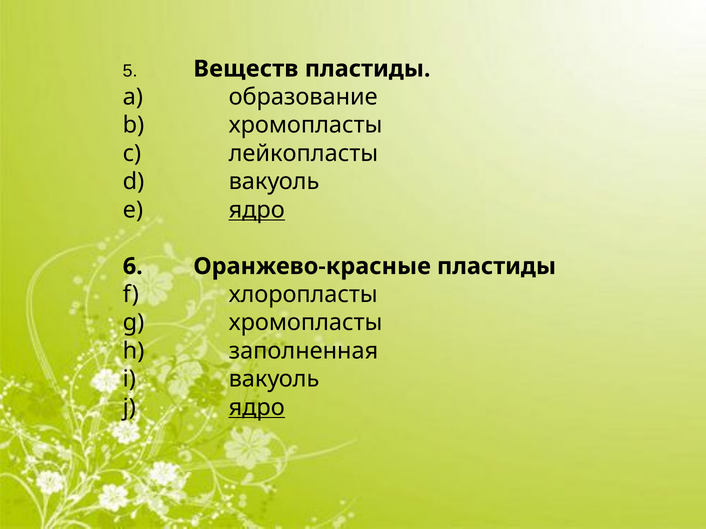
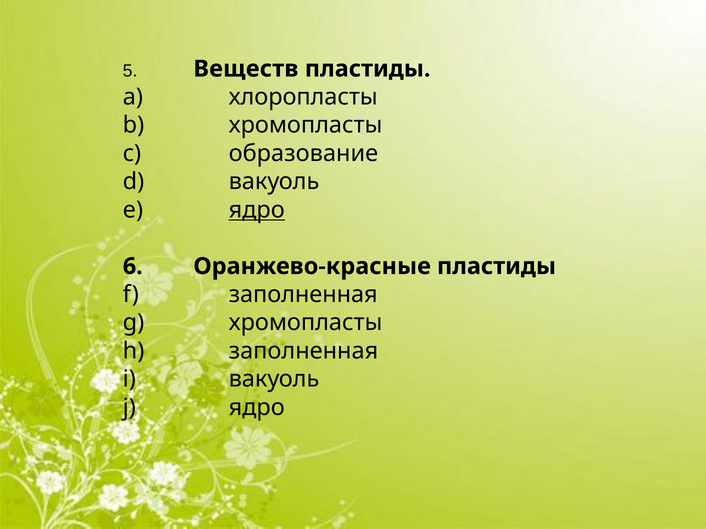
образование: образование -> хлоропласты (303, 97)
лейкопласты: лейкопласты -> образование (303, 154)
хлоропласты: хлоропласты -> заполненная (303, 295)
ядро underline: present -> none (257, 408)
